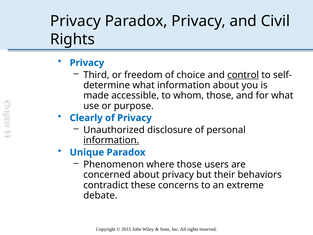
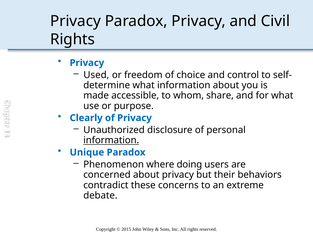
Third: Third -> Used (96, 75)
control underline: present -> none (243, 75)
whom those: those -> share (220, 95)
where those: those -> doing (189, 164)
